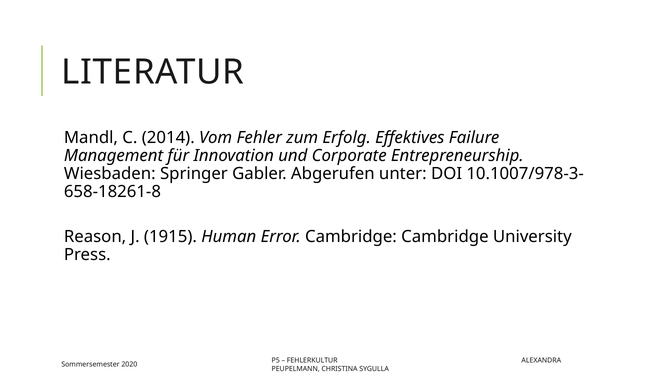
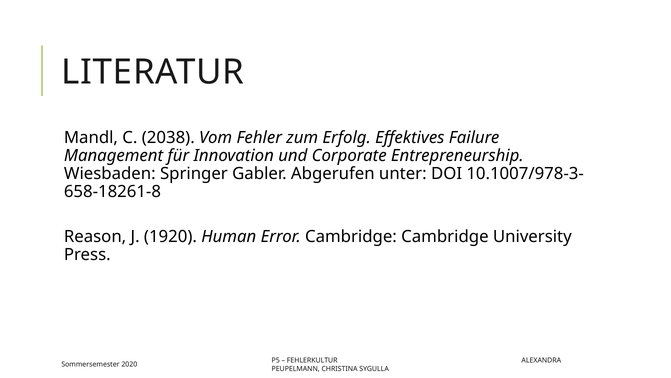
2014: 2014 -> 2038 (168, 137)
1915: 1915 -> 1920 (170, 236)
